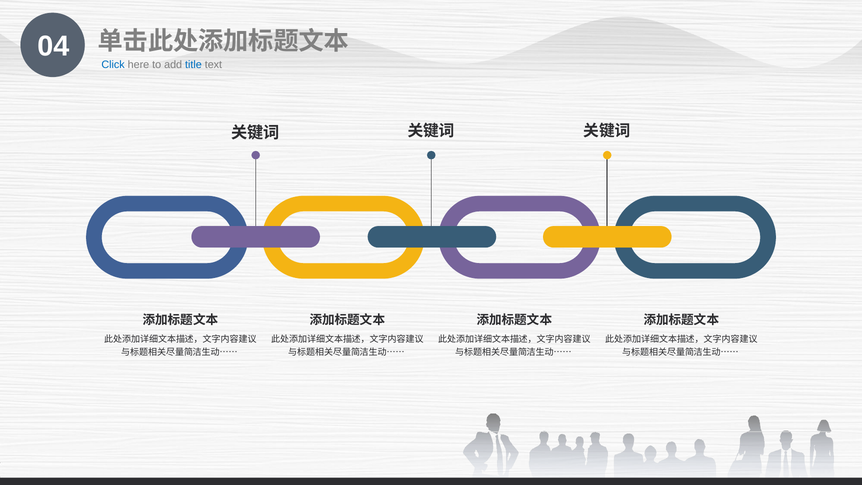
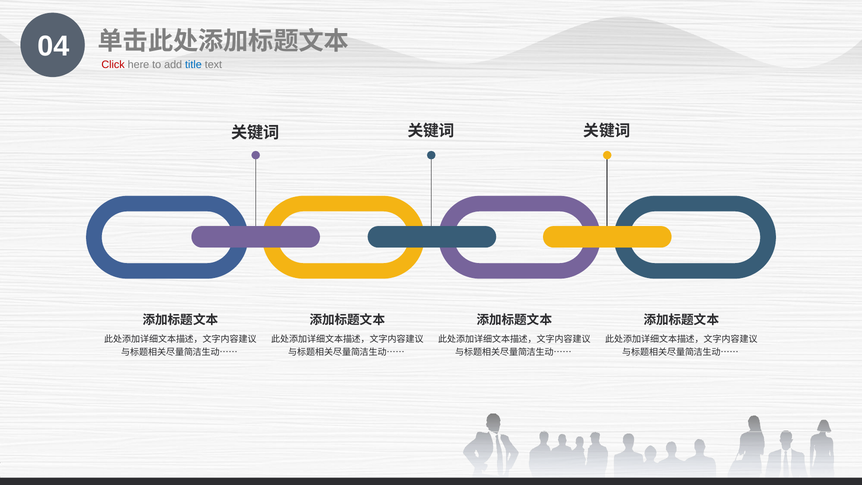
Click colour: blue -> red (113, 65)
